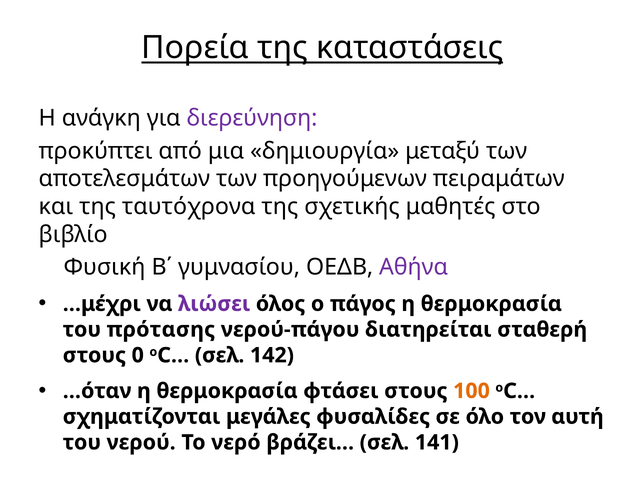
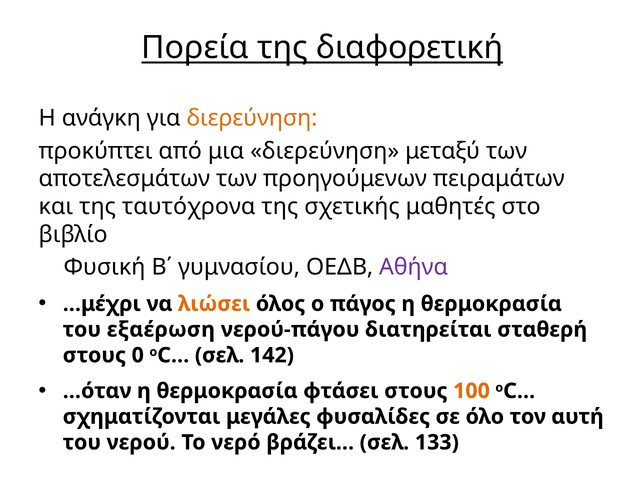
καταστάσεις: καταστάσεις -> διαφορετική (410, 48)
διερεύνηση colour: purple -> orange (252, 118)
μια δημιουργία: δημιουργία -> διερεύνηση (325, 151)
λιώσει colour: purple -> orange (214, 304)
πρότασης: πρότασης -> εξαέρωση (161, 330)
141: 141 -> 133 (437, 443)
